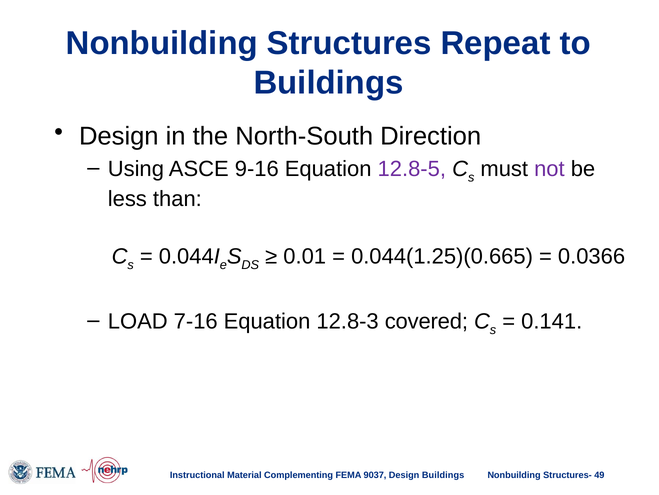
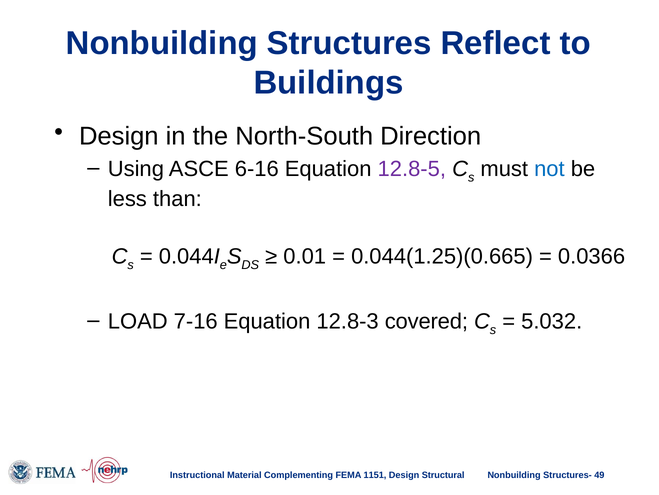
Repeat: Repeat -> Reflect (496, 43)
9-16: 9-16 -> 6-16 (257, 169)
not colour: purple -> blue (549, 169)
0.141: 0.141 -> 5.032 (552, 321)
9037: 9037 -> 1151 (375, 475)
Design Buildings: Buildings -> Structural (443, 475)
